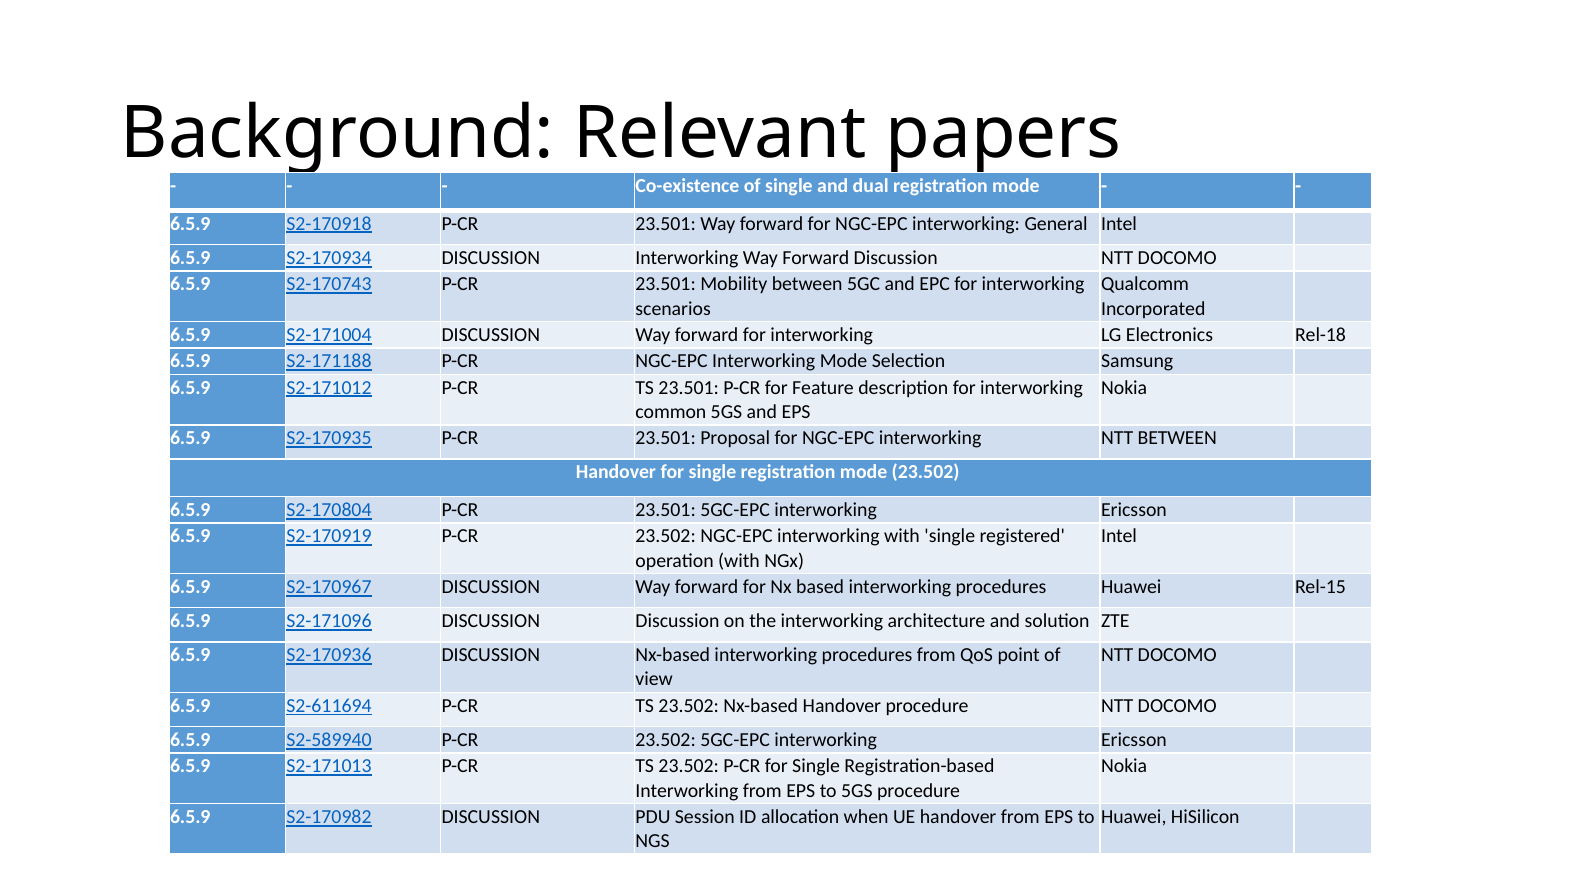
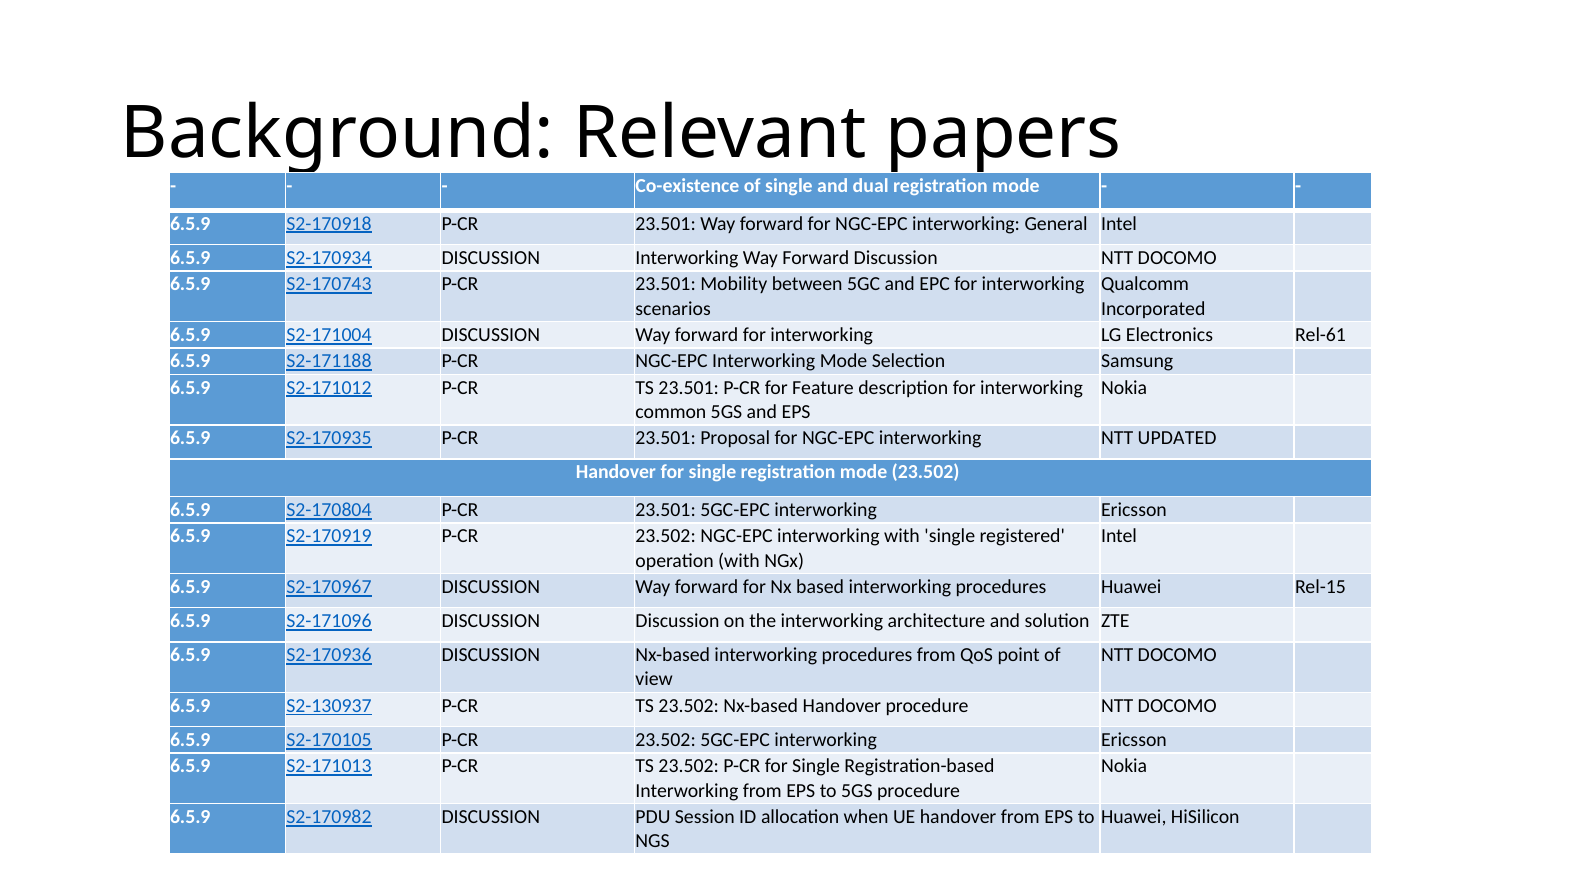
Rel-18: Rel-18 -> Rel-61 (1321, 335)
NTT BETWEEN: BETWEEN -> UPDATED (1177, 438)
S2-611694: S2-611694 -> S2-130937 (329, 706)
S2-589940: S2-589940 -> S2-170105 (329, 740)
